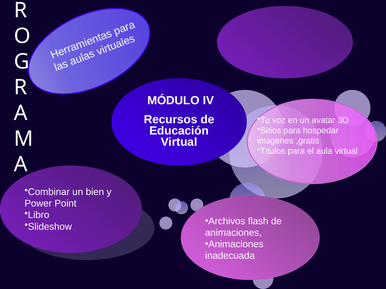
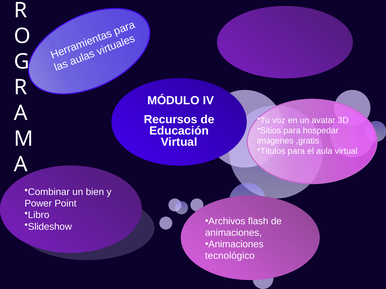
inadecuada: inadecuada -> tecnológico (230, 256)
